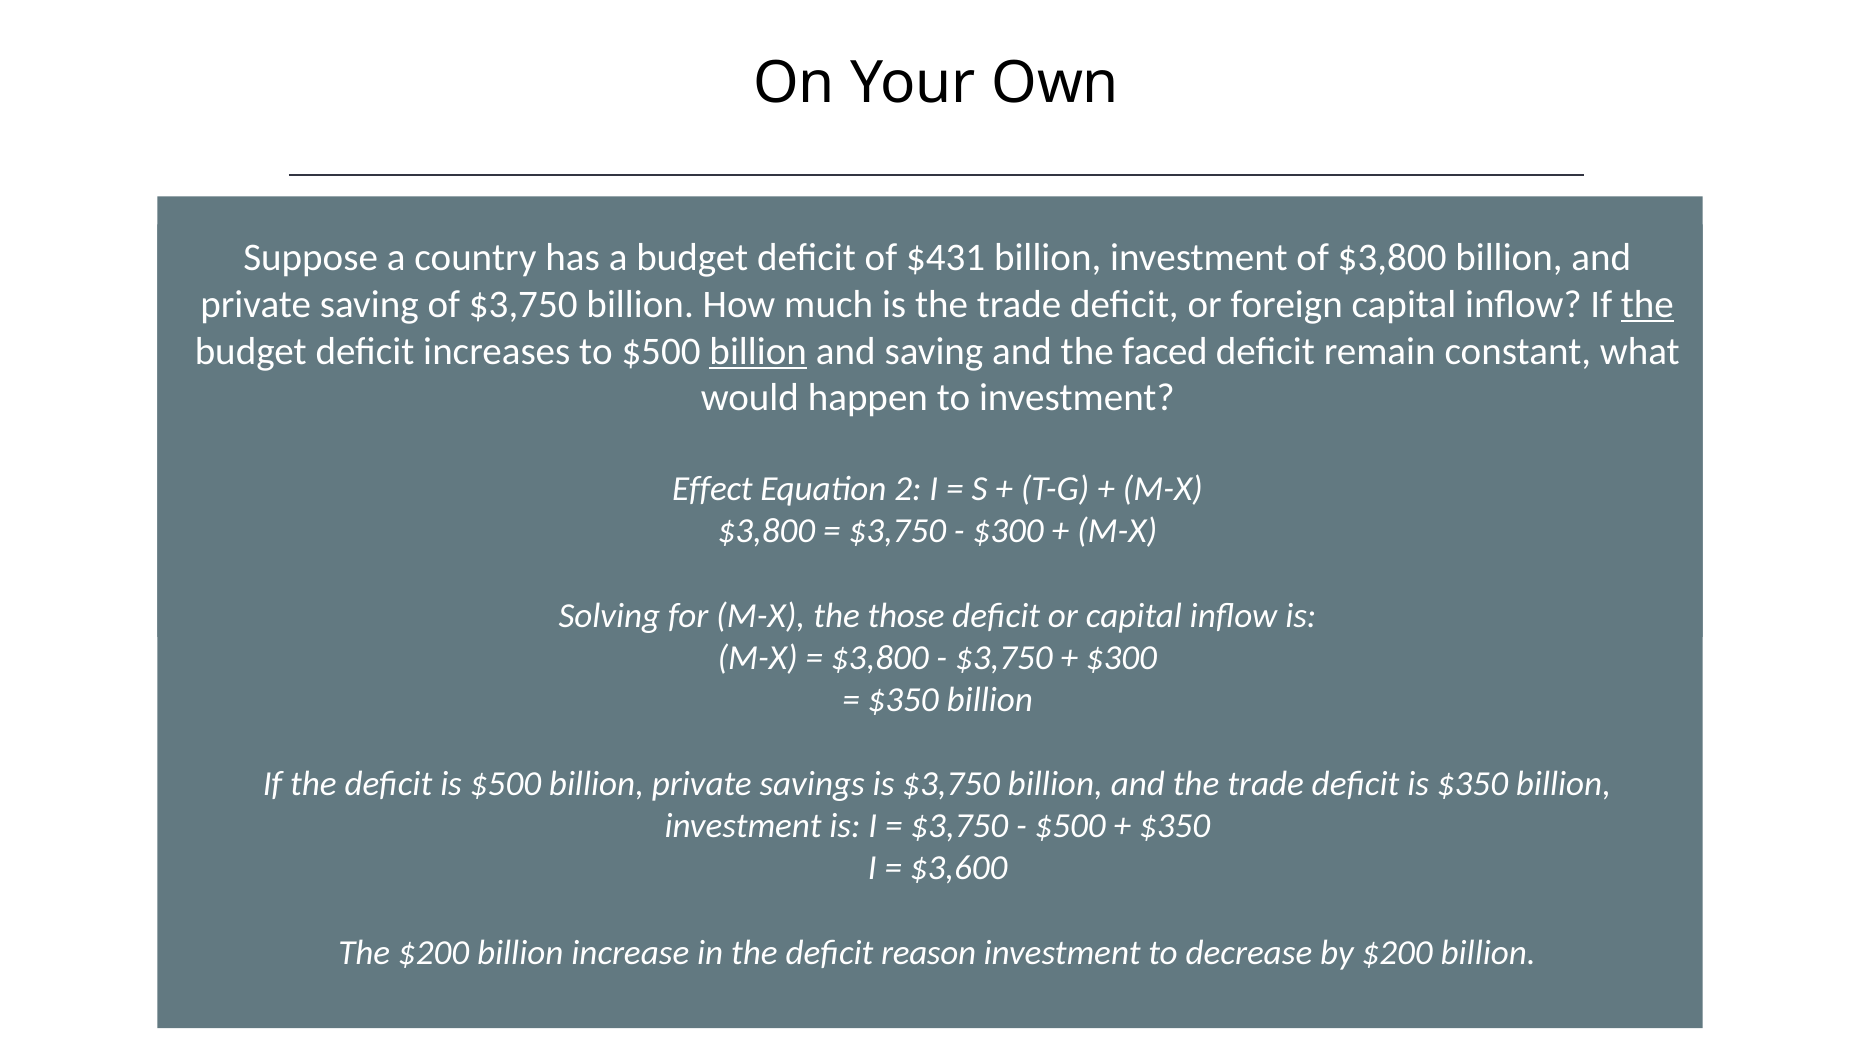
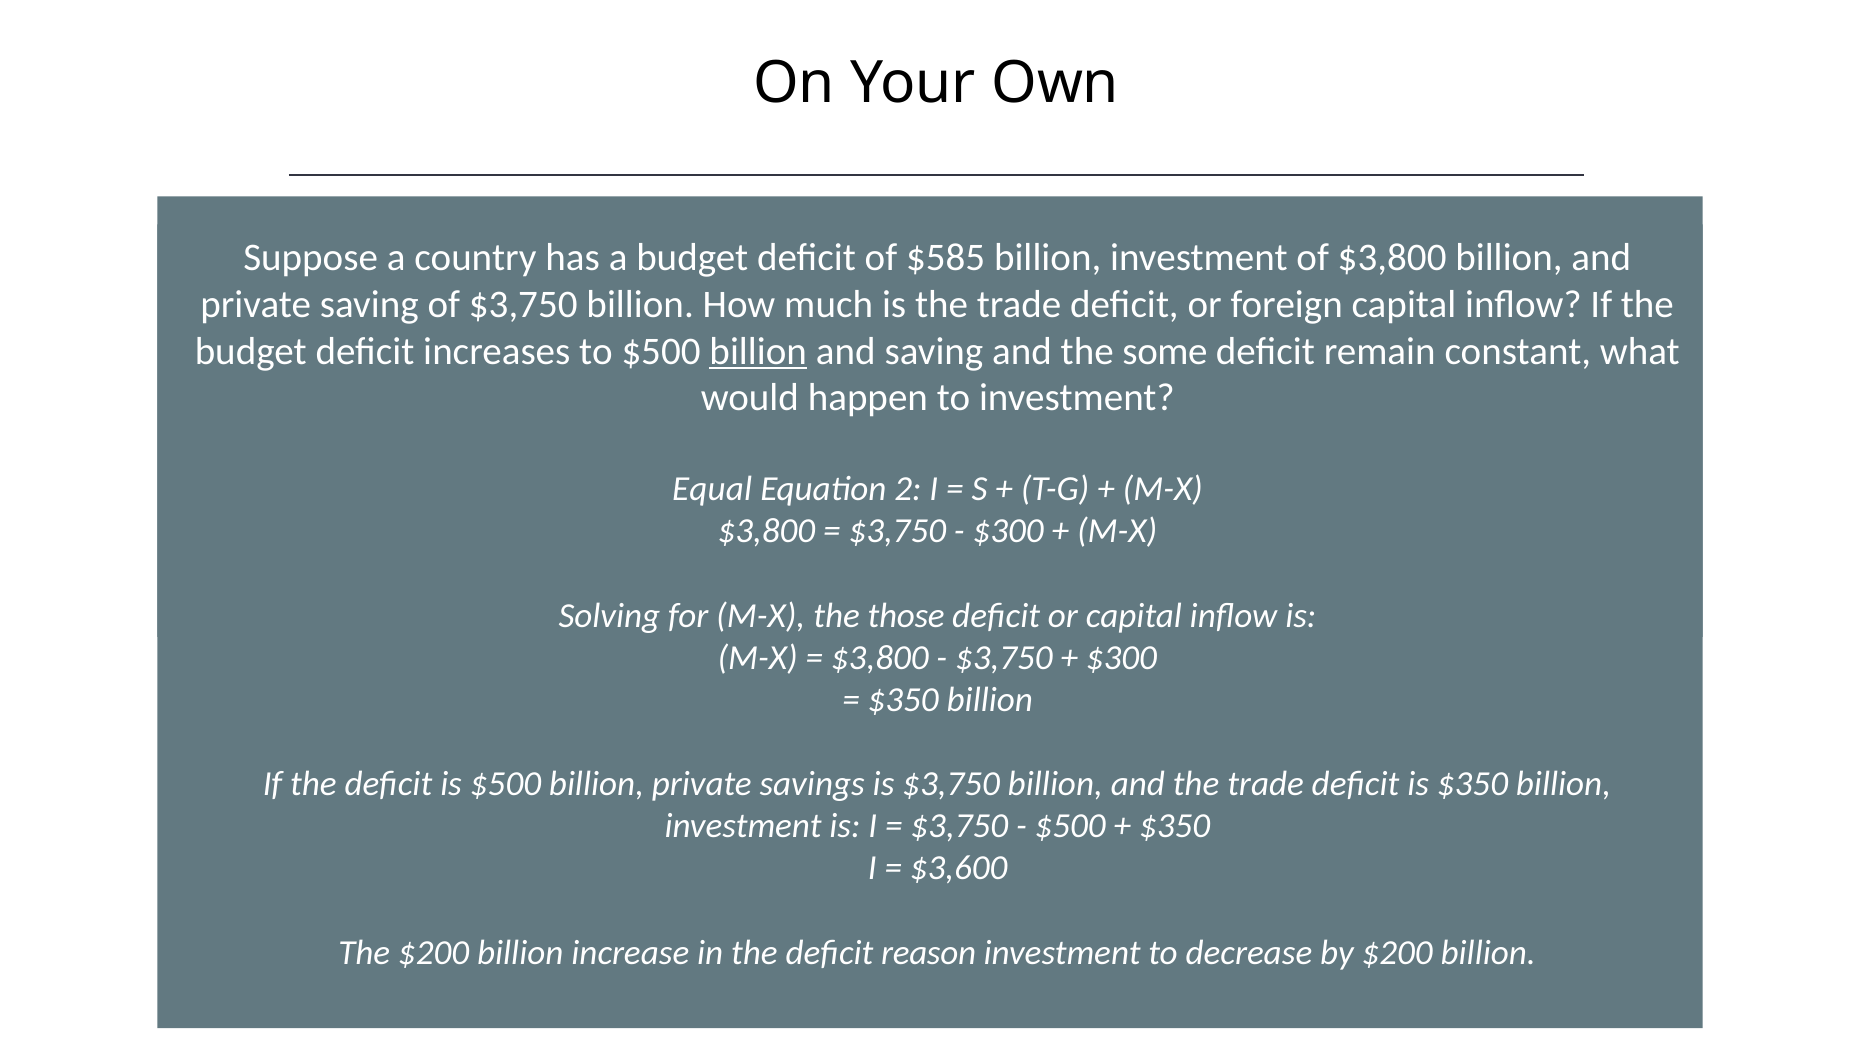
$431: $431 -> $585 (946, 258)
the underline: present -> none (1647, 305)
faced: faced -> some (1165, 351)
Effect: Effect -> Equal (712, 489)
